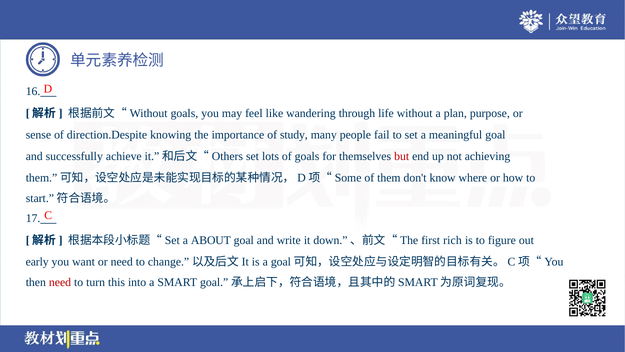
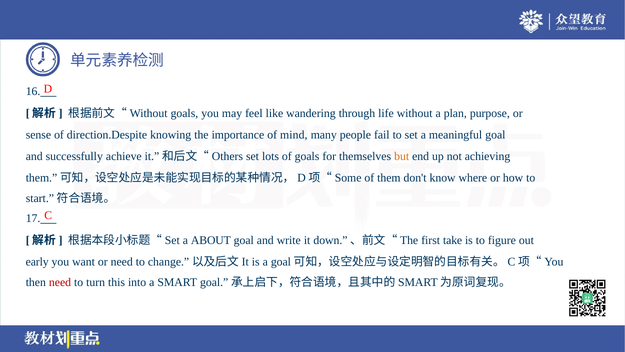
study: study -> mind (294, 135)
but colour: red -> orange (402, 156)
rich: rich -> take (453, 240)
